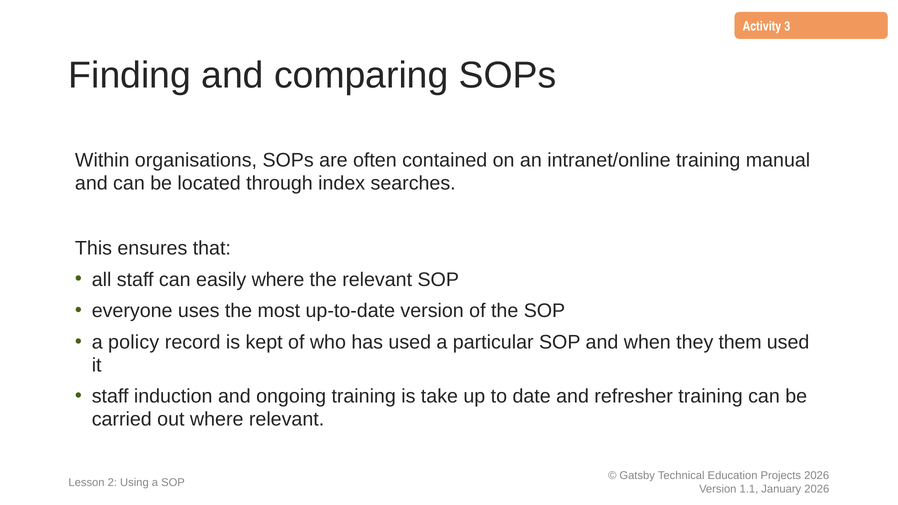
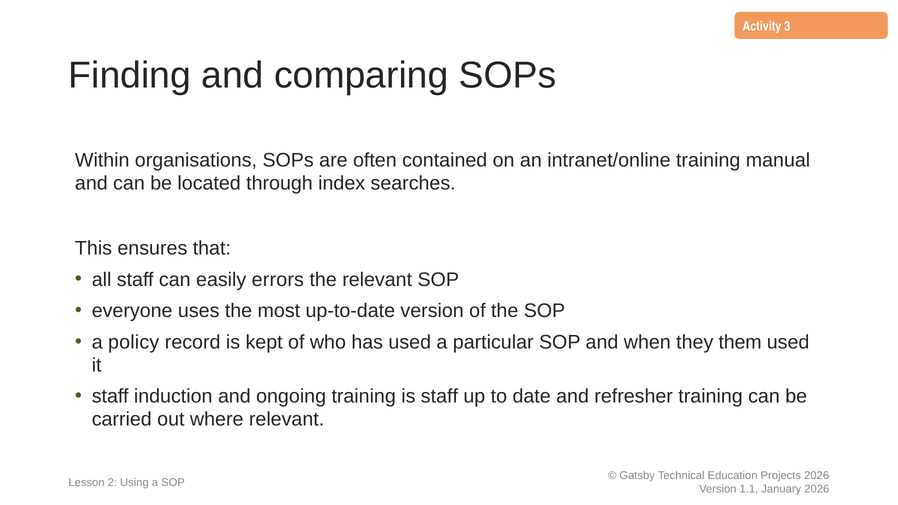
easily where: where -> errors (278, 280)
is take: take -> staff (439, 396)
